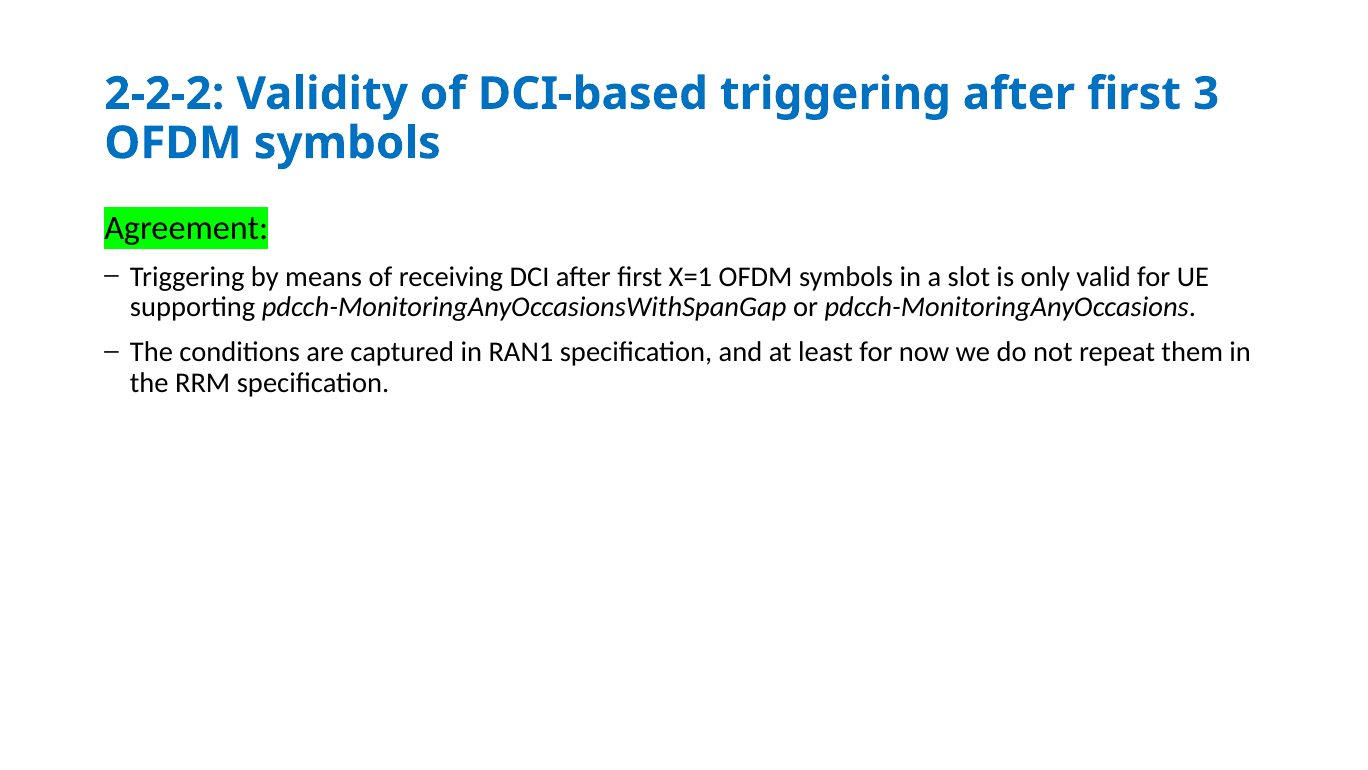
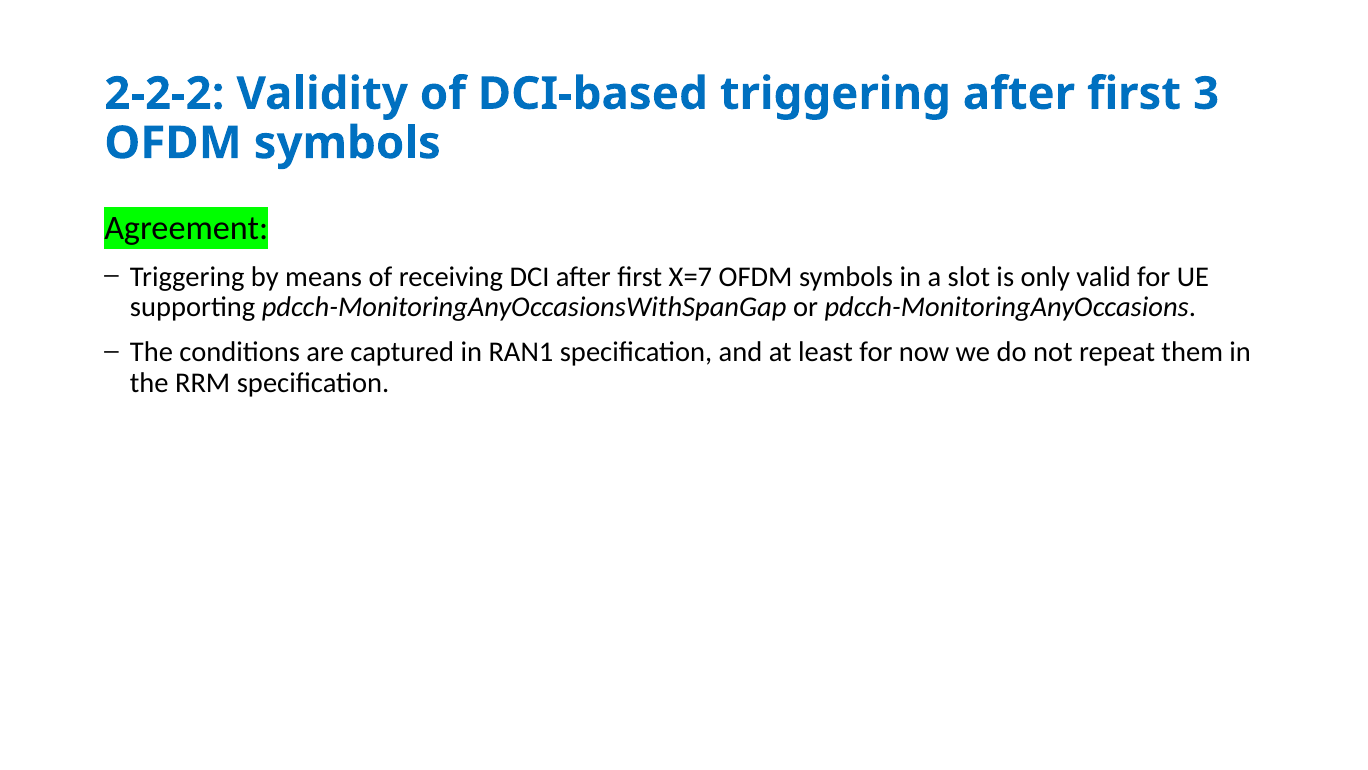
X=1: X=1 -> X=7 (690, 276)
